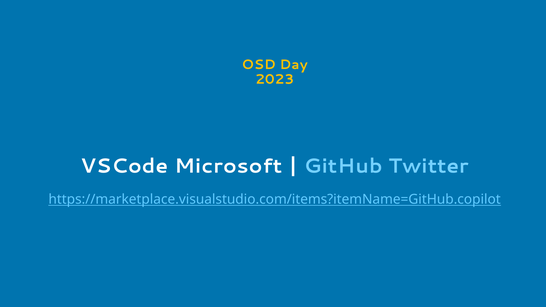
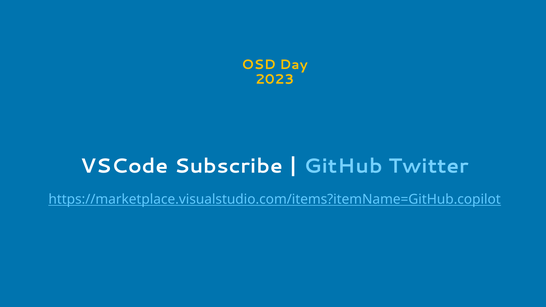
Microsoft: Microsoft -> Subscribe (229, 166)
